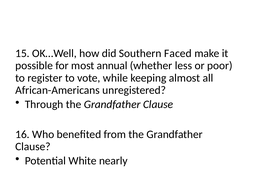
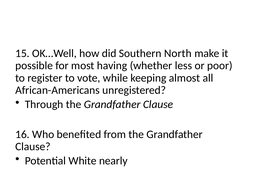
Faced: Faced -> North (178, 53)
annual: annual -> having (112, 66)
